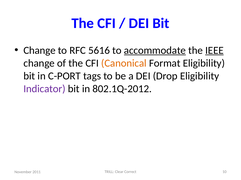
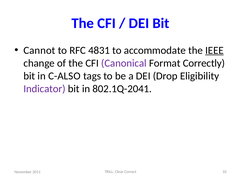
Change: Change -> Cannot (39, 51)
5616: 5616 -> 4831 (99, 51)
accommodate underline: present -> none (155, 51)
Canonical colour: orange -> purple (124, 63)
Format Eligibility: Eligibility -> Correctly (204, 63)
C-PORT: C-PORT -> C-ALSO (64, 76)
802.1Q-2012: 802.1Q-2012 -> 802.1Q-2041 (122, 89)
